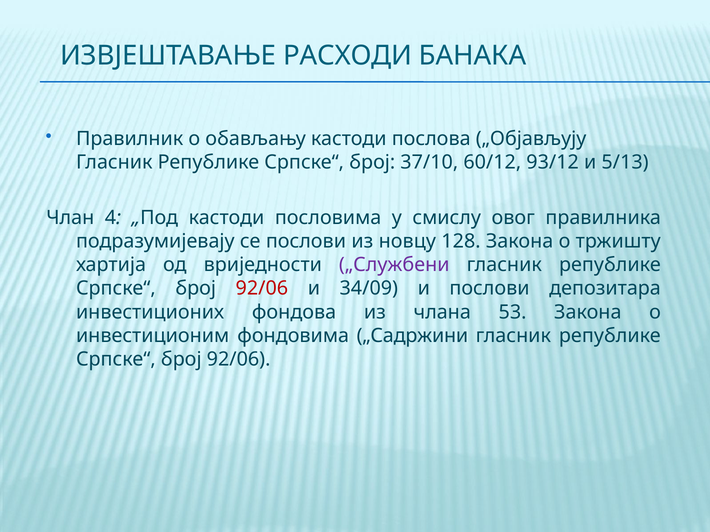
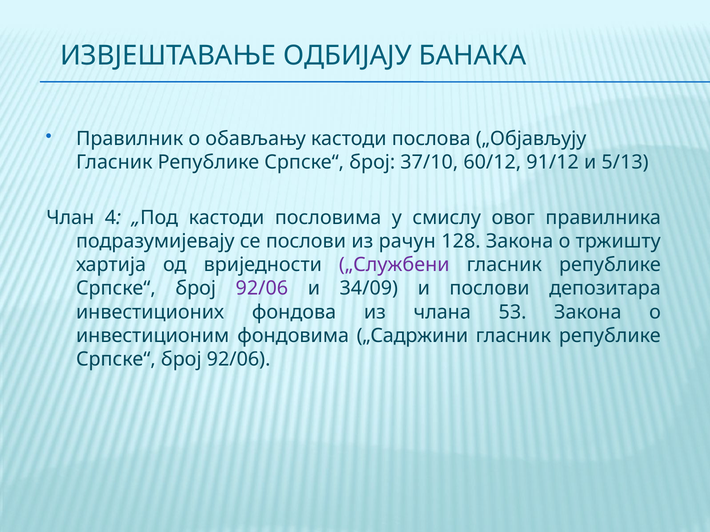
РАСХОДИ: РАСХОДИ -> ОДБИЈАЈУ (348, 56)
93/12: 93/12 -> 91/12 (553, 162)
новцу: новцу -> рачун (407, 241)
92/06 colour: red -> purple (262, 289)
